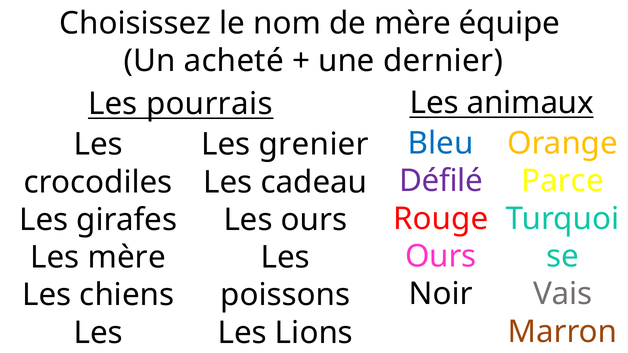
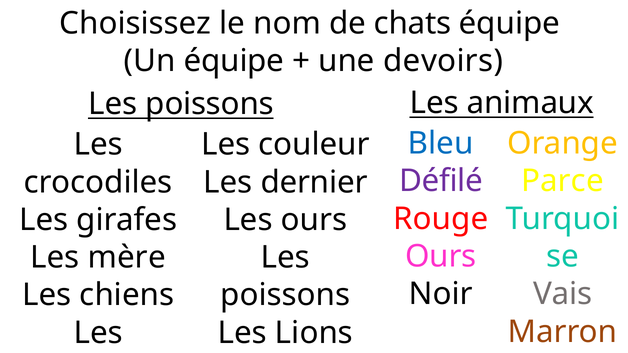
de mère: mère -> chats (413, 23)
Un acheté: acheté -> équipe (234, 61)
dernier: dernier -> devoirs (443, 61)
pourrais: pourrais -> poissons (210, 104)
grenier: grenier -> couleur (314, 145)
cadeau: cadeau -> dernier (314, 182)
